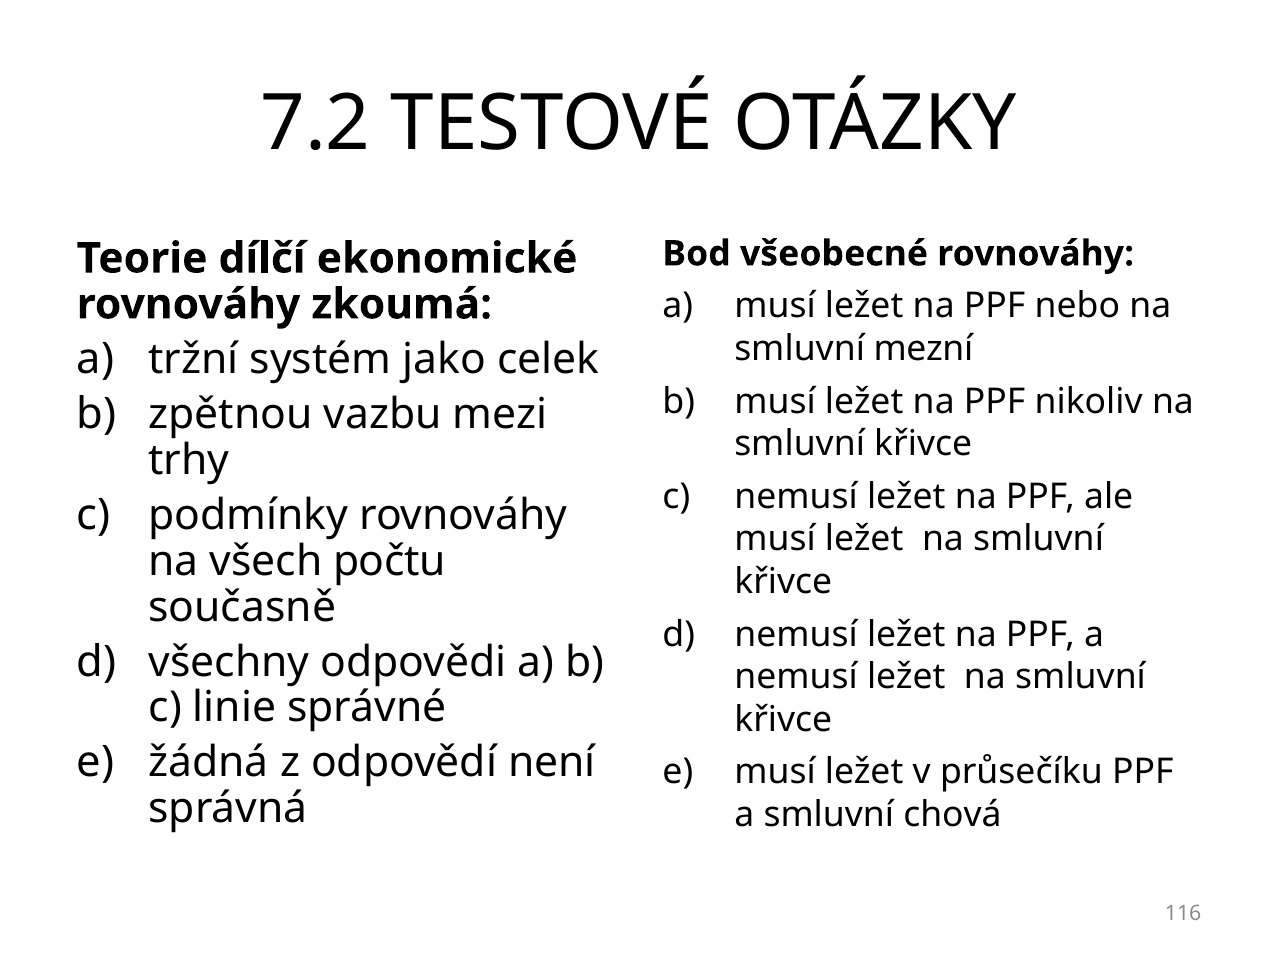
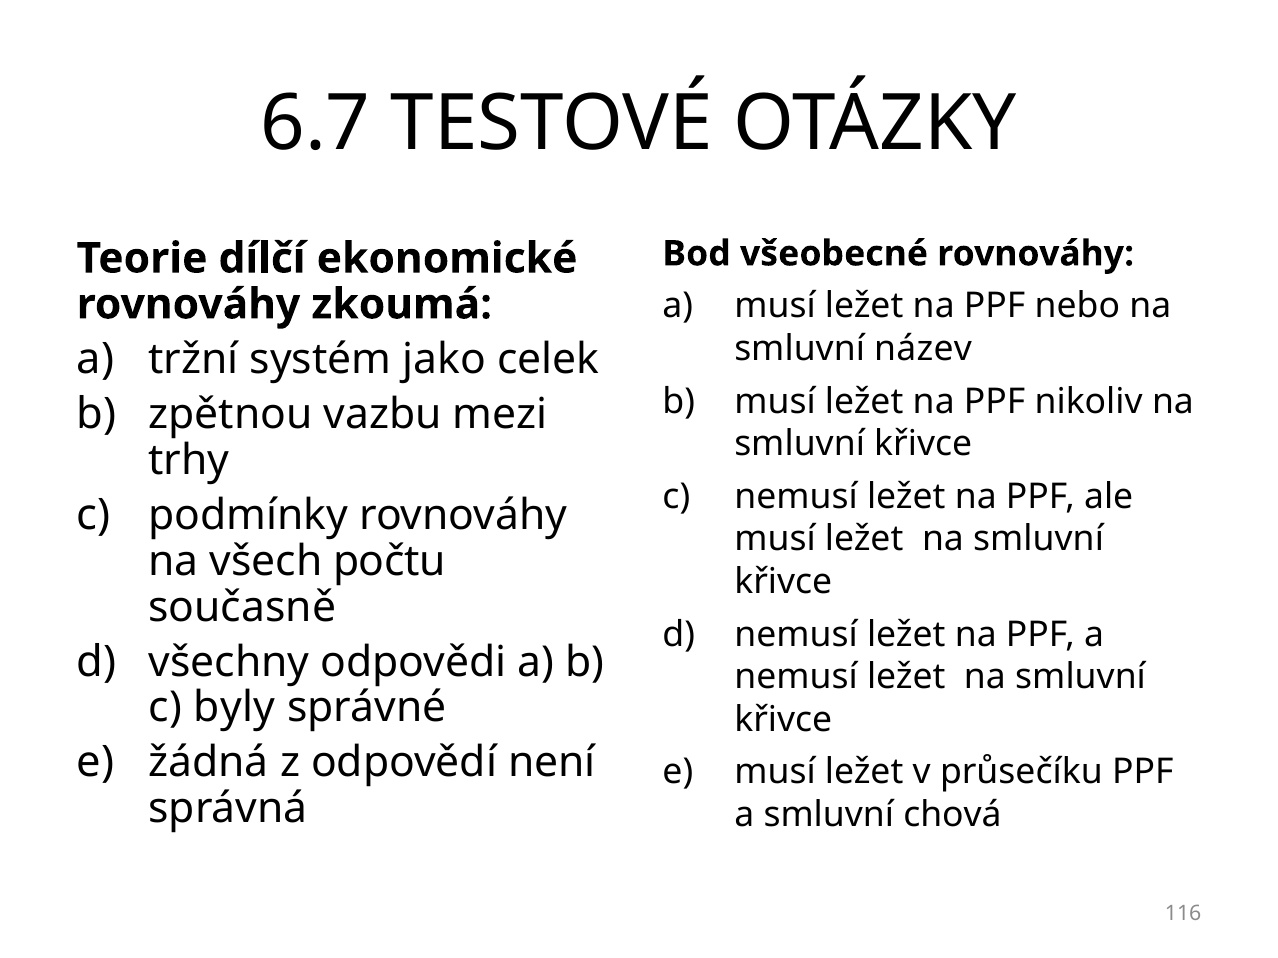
7.2: 7.2 -> 6.7 (315, 124)
mezní: mezní -> název (923, 349)
linie: linie -> byly (234, 708)
